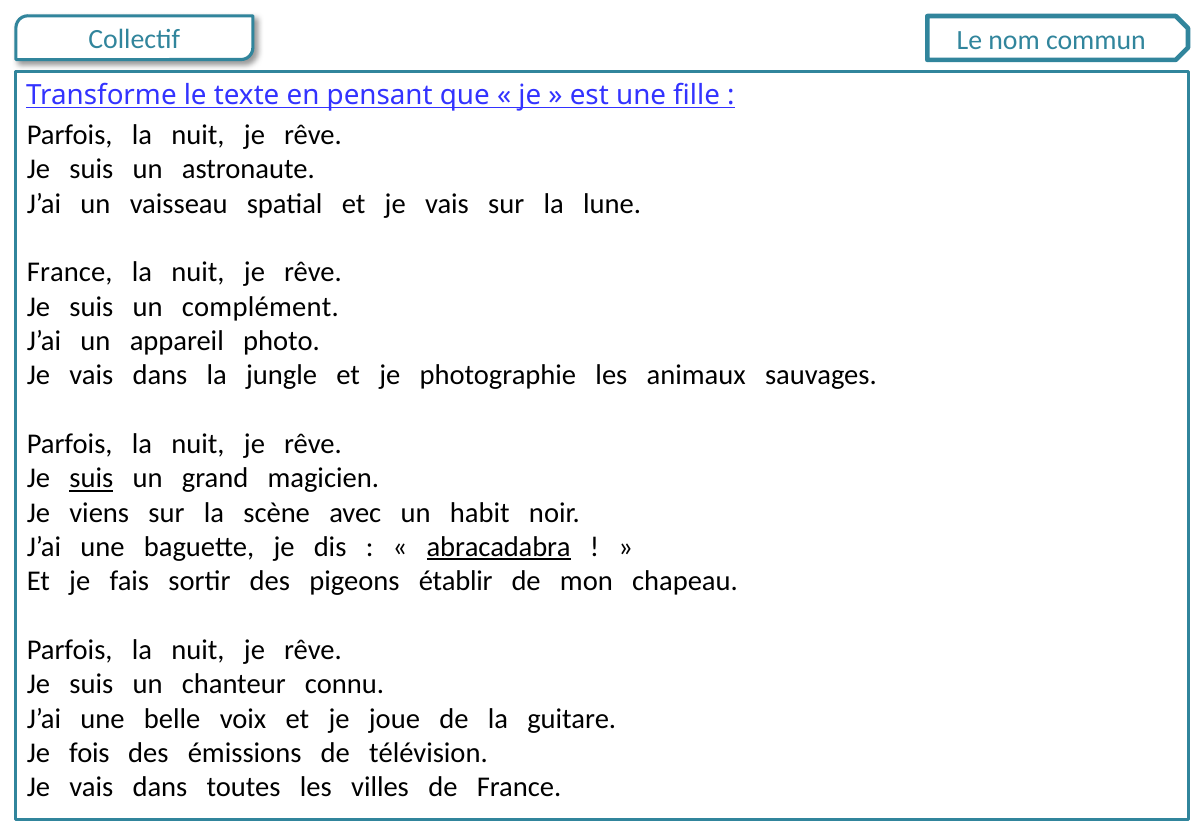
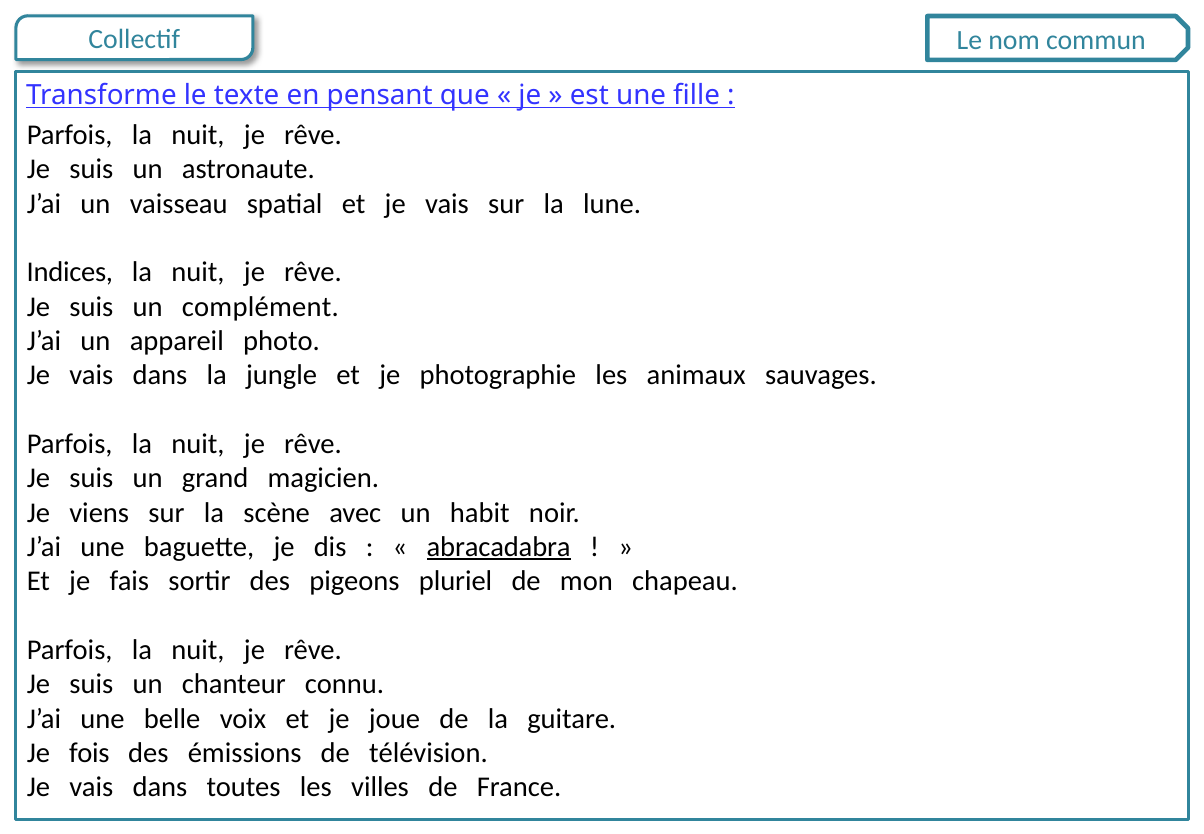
France: France -> Indices (70, 272)
suis underline: present -> none (91, 478)
établir: établir -> pluriel (456, 581)
